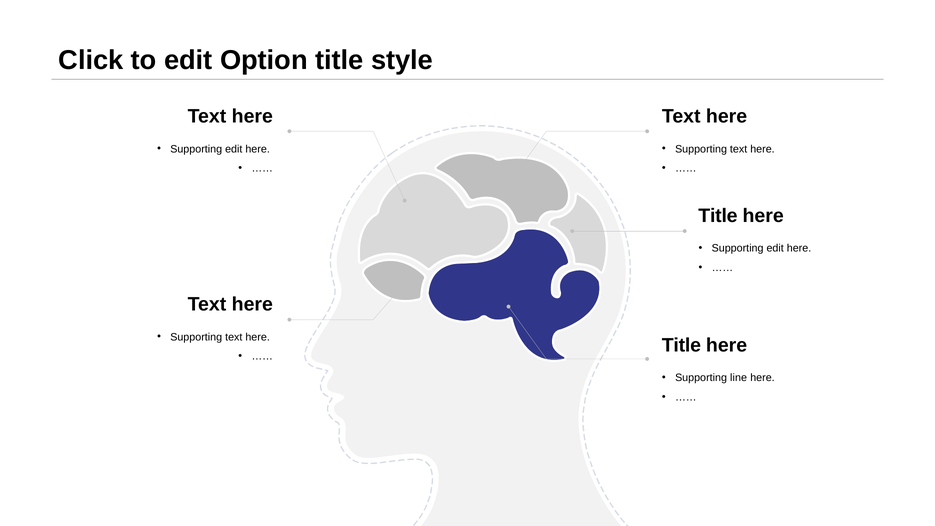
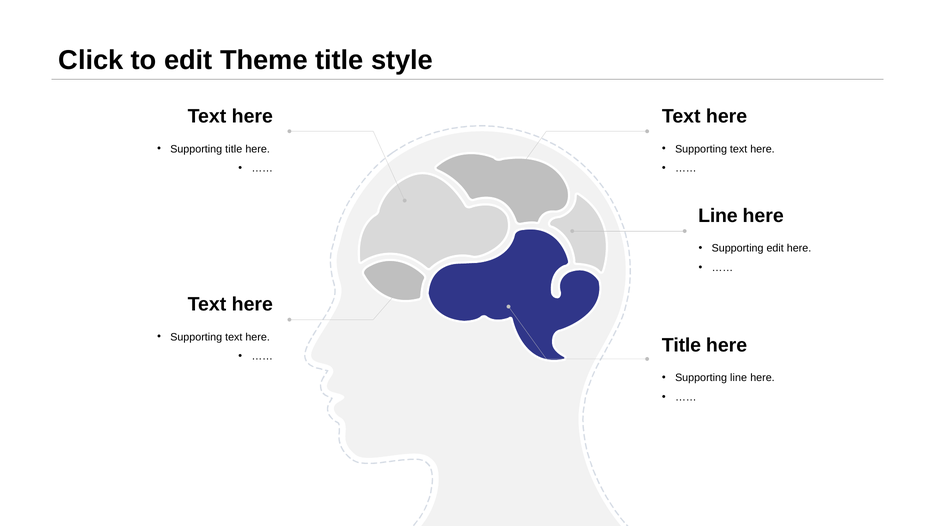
Option: Option -> Theme (264, 60)
edit: edit -> title (234, 149)
Title: Title -> Line (718, 216)
